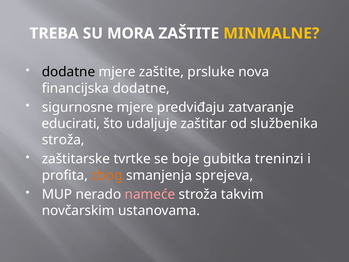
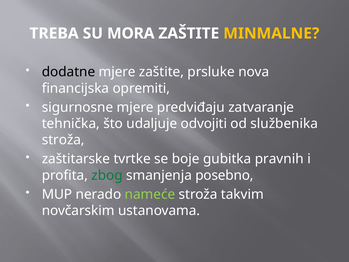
financijska dodatne: dodatne -> opremiti (141, 88)
educirati: educirati -> tehnička (71, 123)
zaštitar: zaštitar -> odvojiti (204, 123)
treninzi: treninzi -> pravnih (279, 159)
zbog colour: orange -> green (107, 175)
sprejeva: sprejeva -> posebno (224, 175)
nameće colour: pink -> light green (150, 194)
